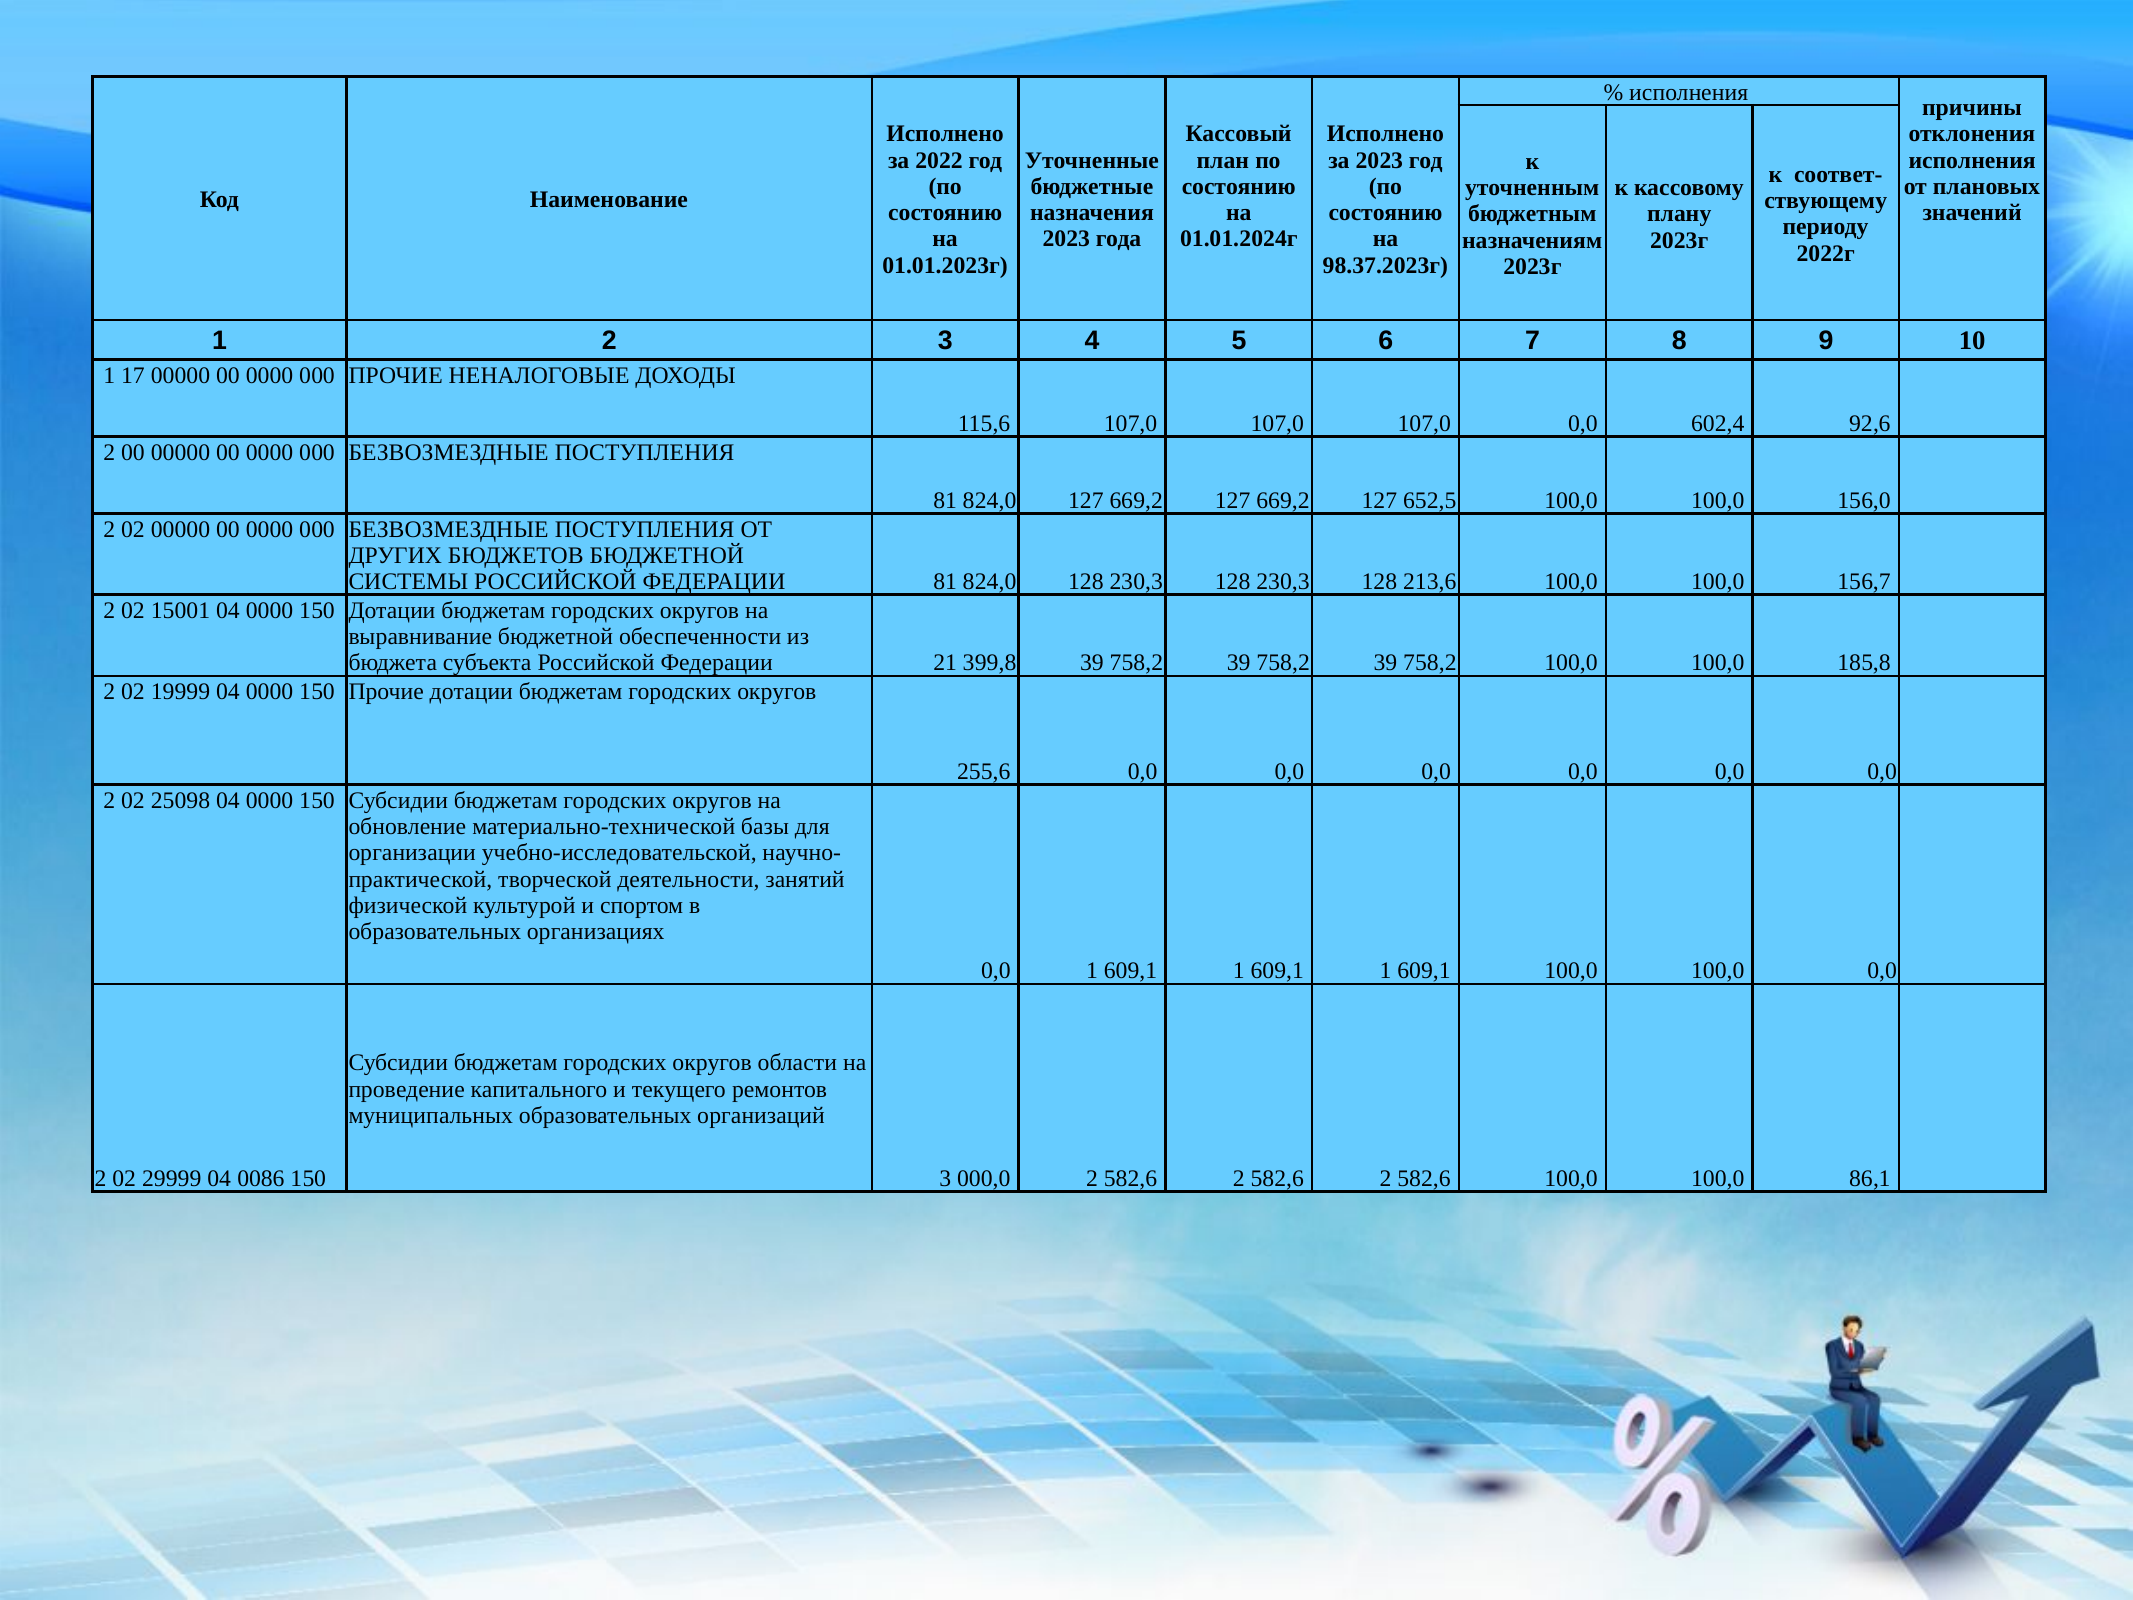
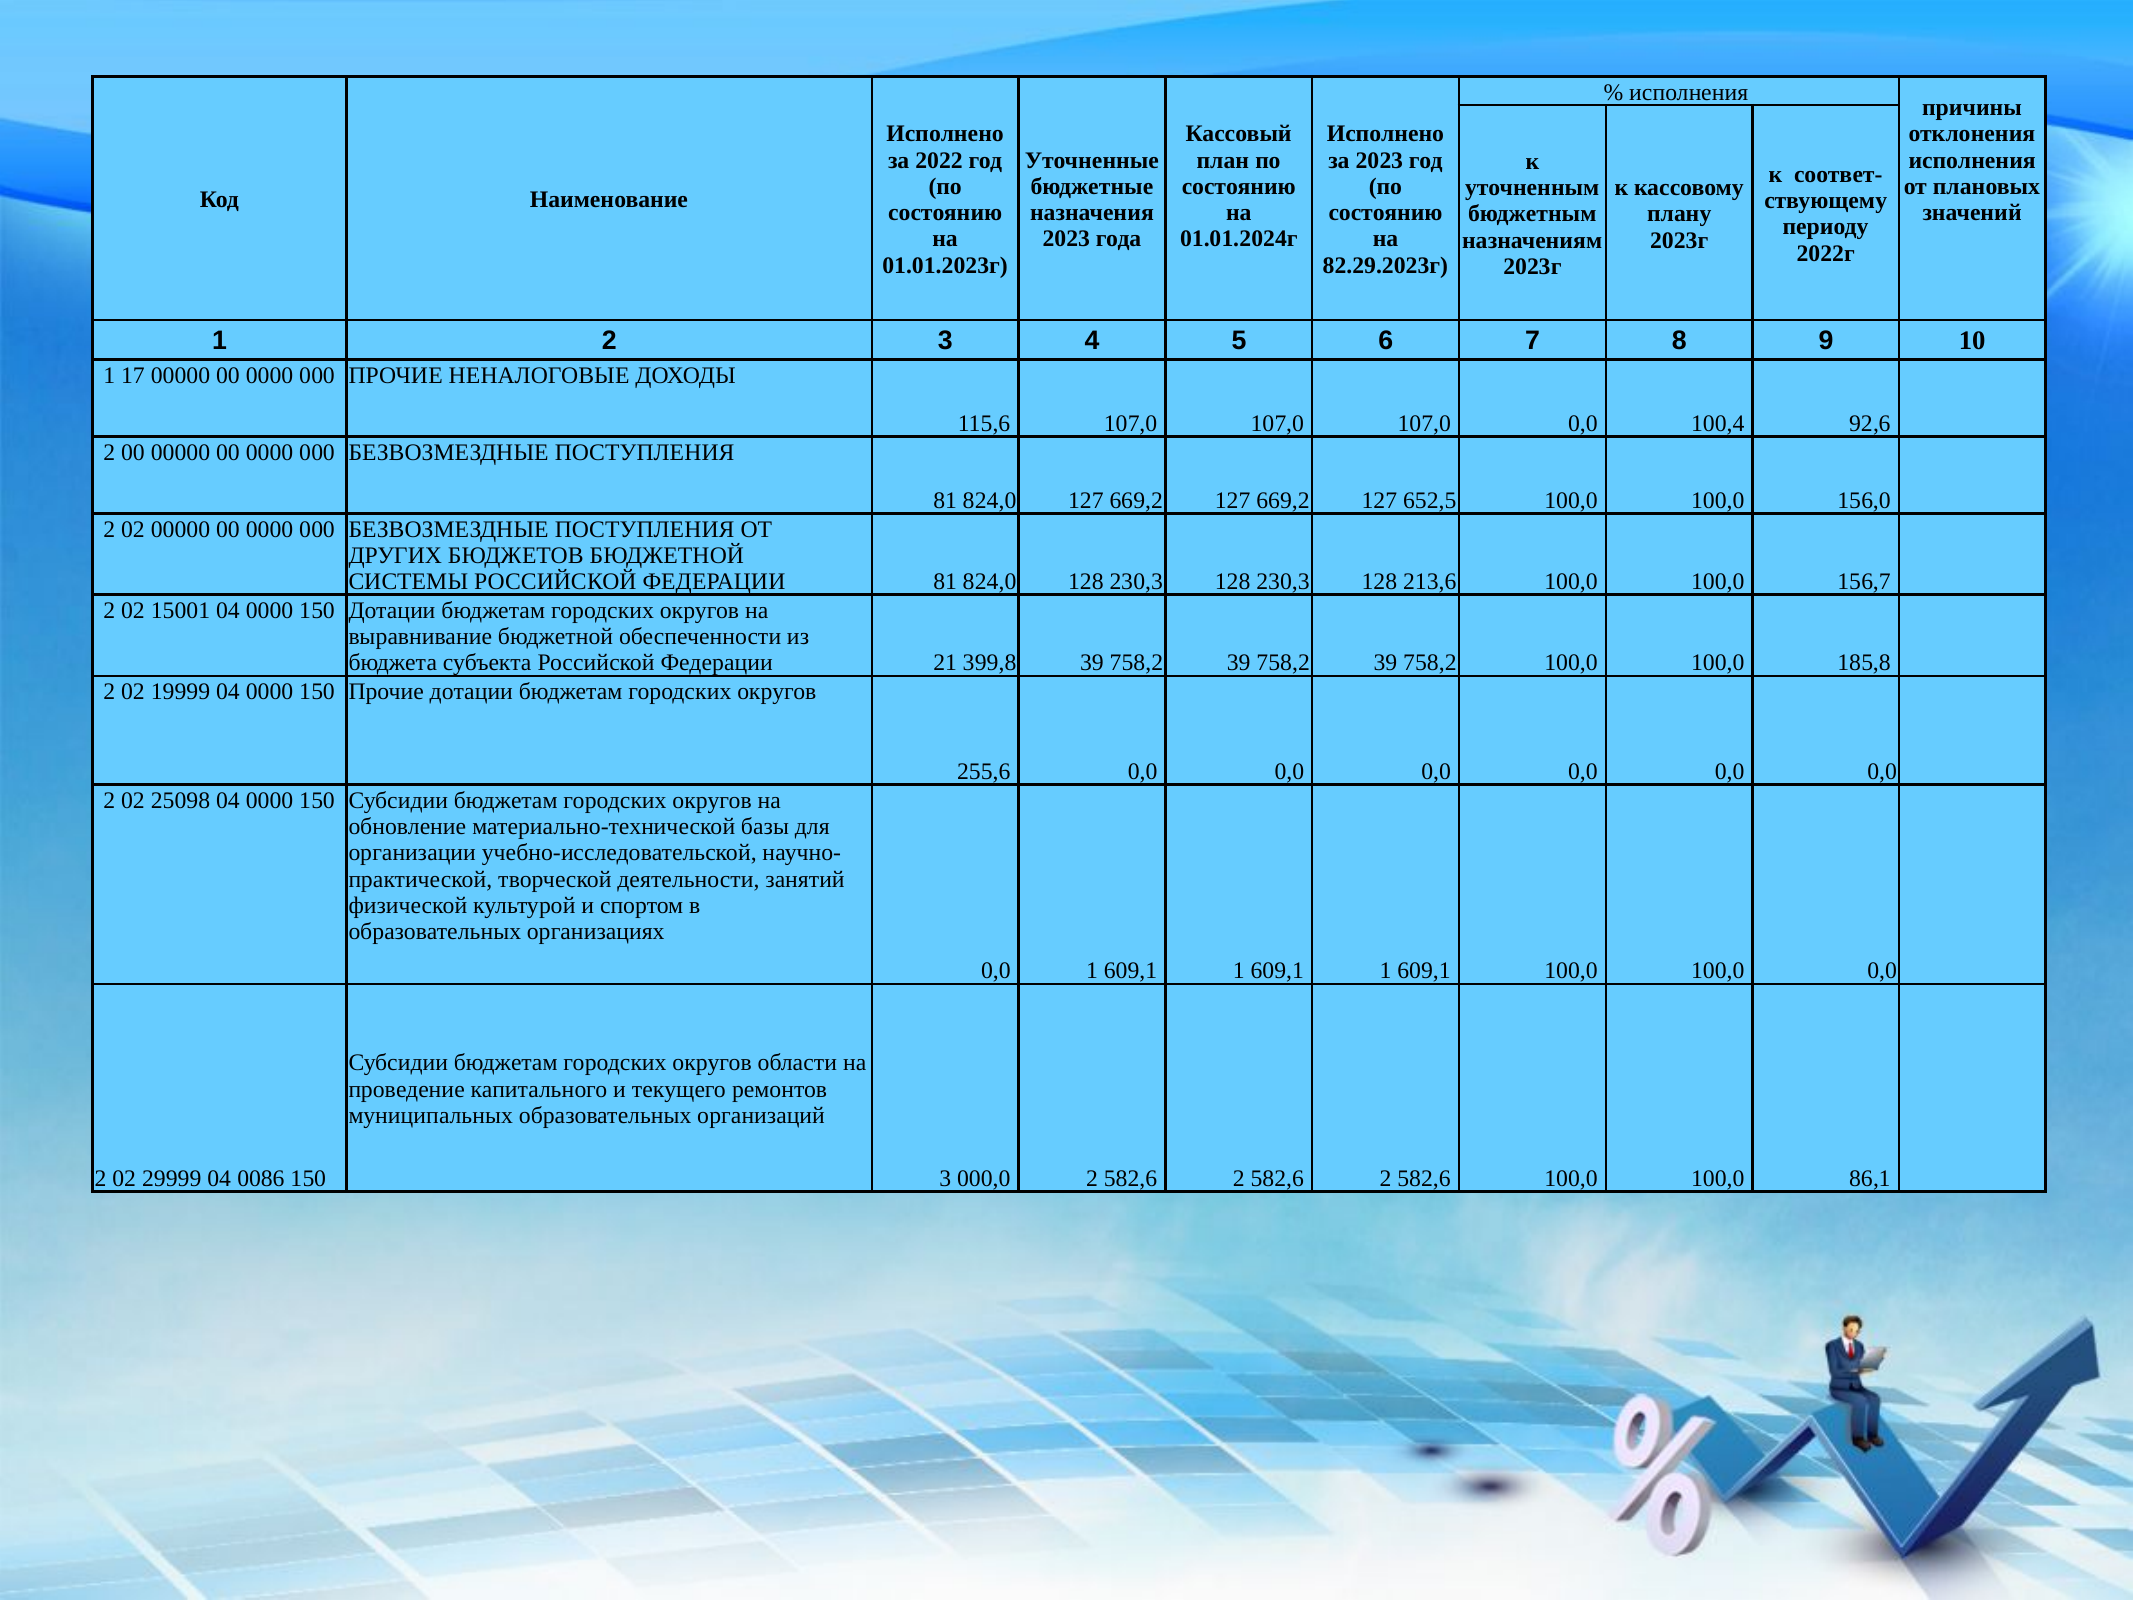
98.37.2023г: 98.37.2023г -> 82.29.2023г (1385, 265)
602,4: 602,4 -> 100,4 (1718, 424)
